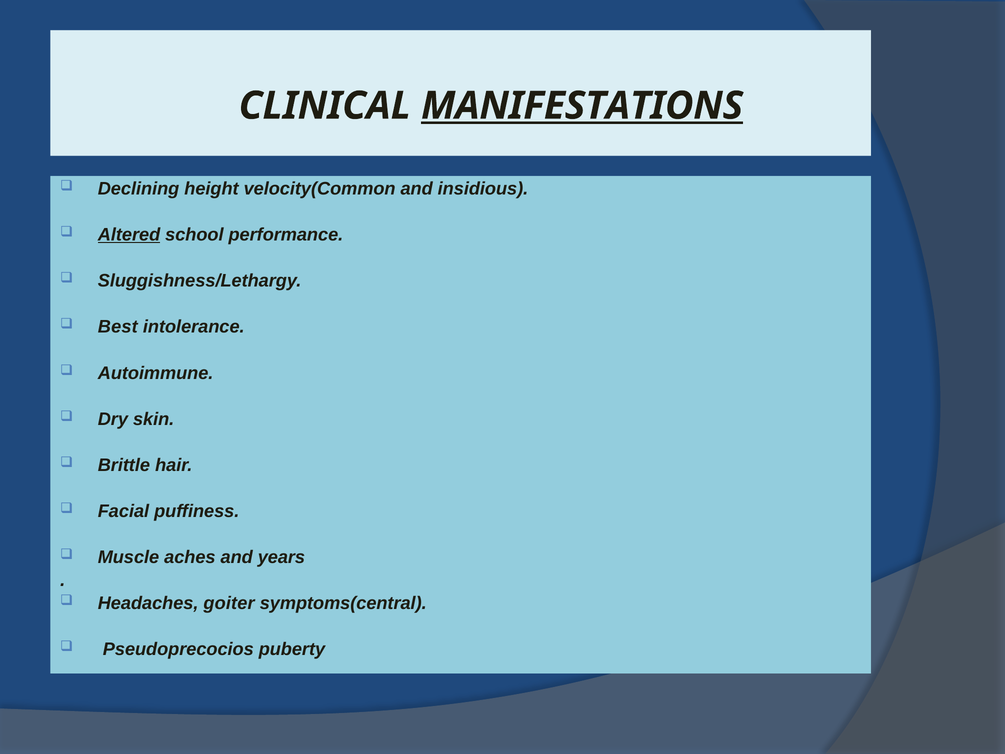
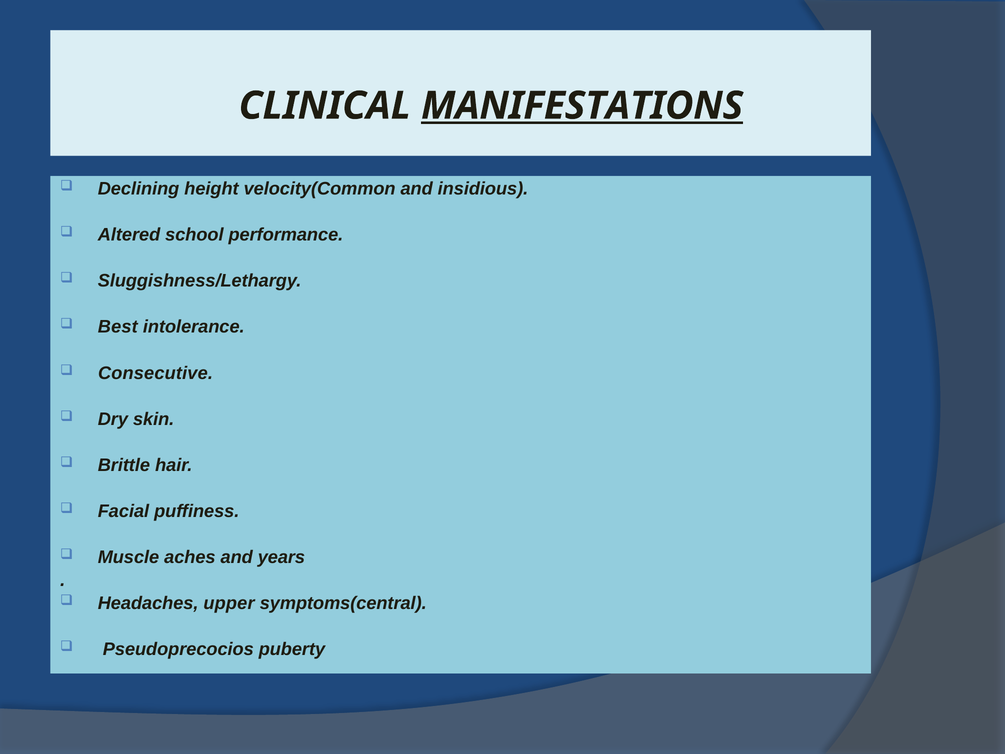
Altered underline: present -> none (129, 235)
Autoimmune: Autoimmune -> Consecutive (155, 373)
goiter: goiter -> upper (229, 603)
